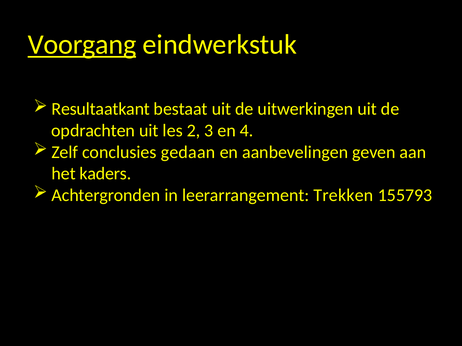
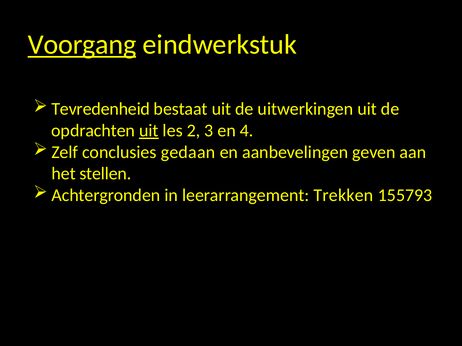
Resultaatkant: Resultaatkant -> Tevredenheid (101, 109)
uit underline: none -> present (149, 131)
kaders: kaders -> stellen (105, 174)
